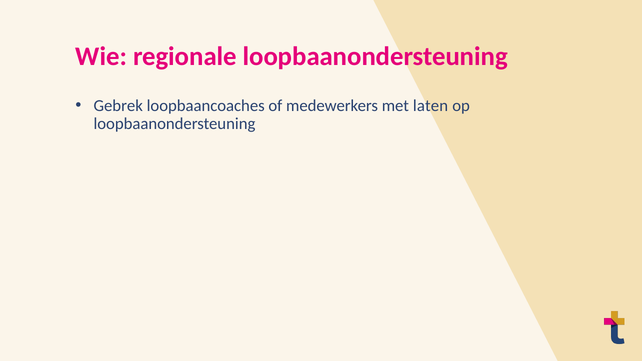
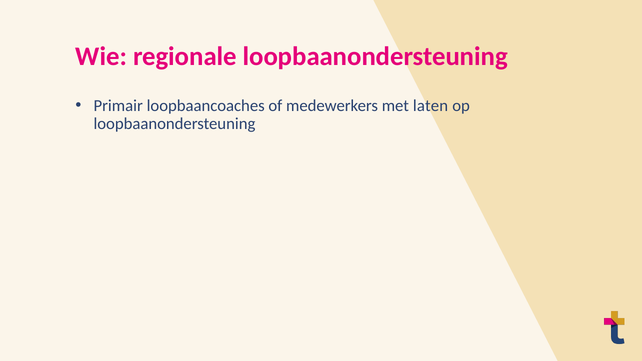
Gebrek: Gebrek -> Primair (118, 106)
